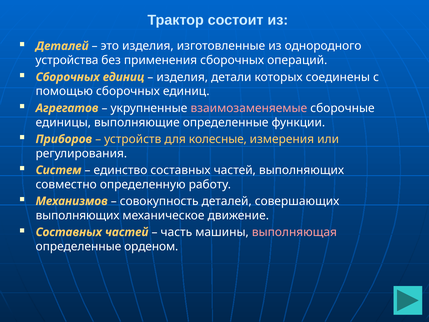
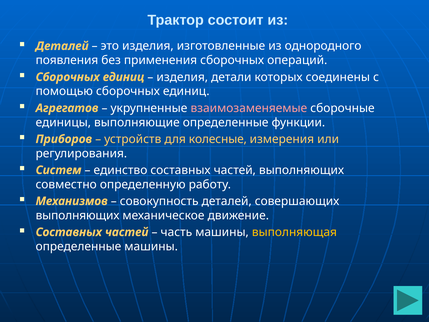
устройства: устройства -> появления (67, 60)
выполняющая colour: pink -> yellow (294, 232)
определенные орденом: орденом -> машины (151, 246)
